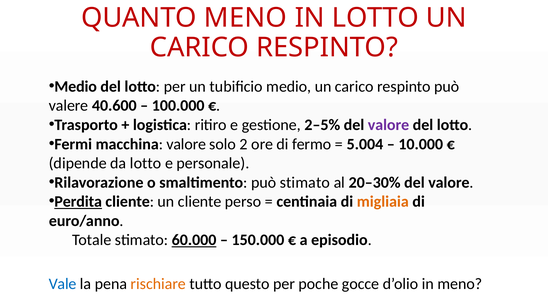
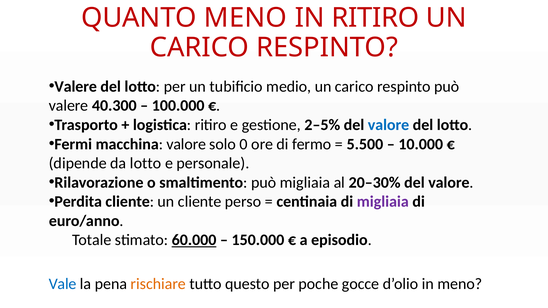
IN LOTTO: LOTTO -> RITIRO (375, 18)
Medio: Medio -> Valere (76, 87)
40.600: 40.600 -> 40.300 (114, 106)
valore colour: purple -> blue (388, 125)
2: 2 -> 0 (244, 144)
5.004: 5.004 -> 5.500 (365, 144)
può stimato: stimato -> migliaia (305, 183)
Perdita underline: present -> none (78, 202)
migliaia colour: orange -> purple (383, 202)
